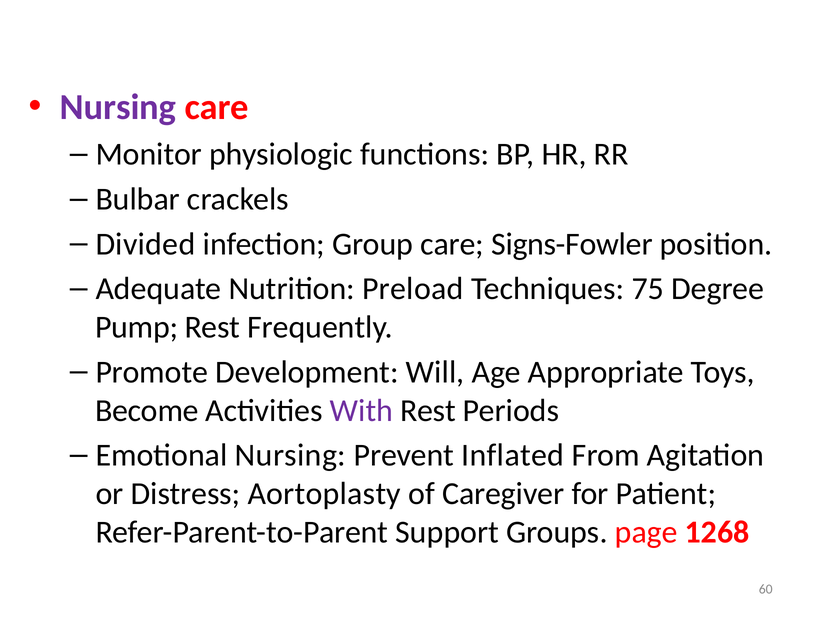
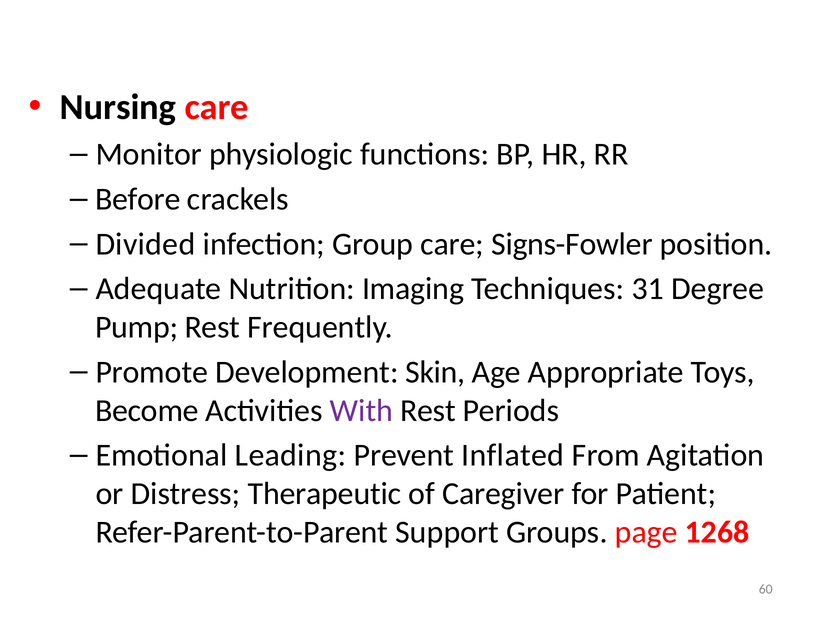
Nursing colour: purple -> black (118, 107)
Bulbar: Bulbar -> Before (138, 199)
Preload: Preload -> Imaging (413, 289)
75: 75 -> 31 (648, 289)
Will: Will -> Skin (435, 372)
Emotional Nursing: Nursing -> Leading (290, 455)
Aortoplasty: Aortoplasty -> Therapeutic (325, 493)
